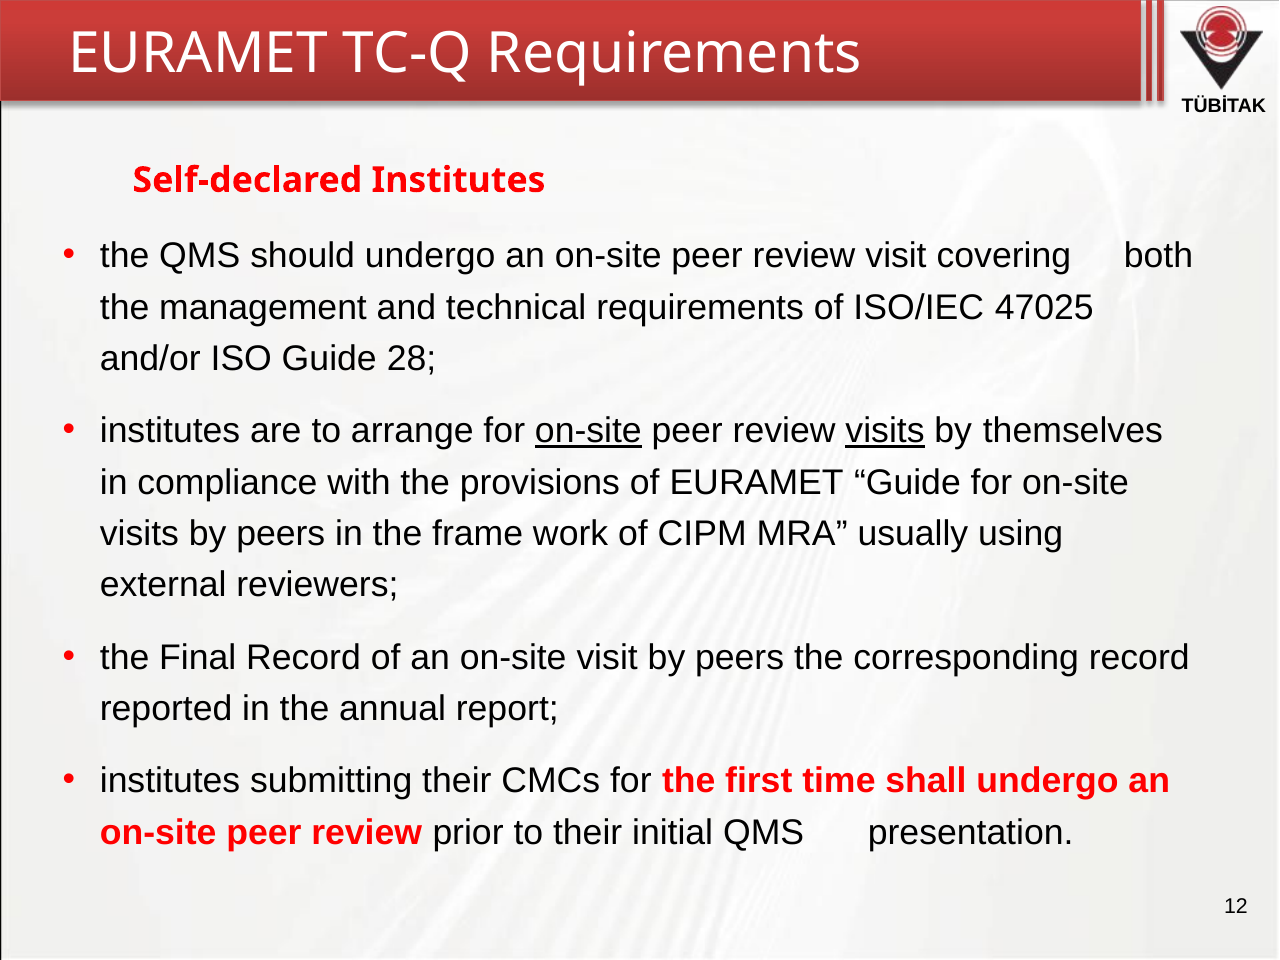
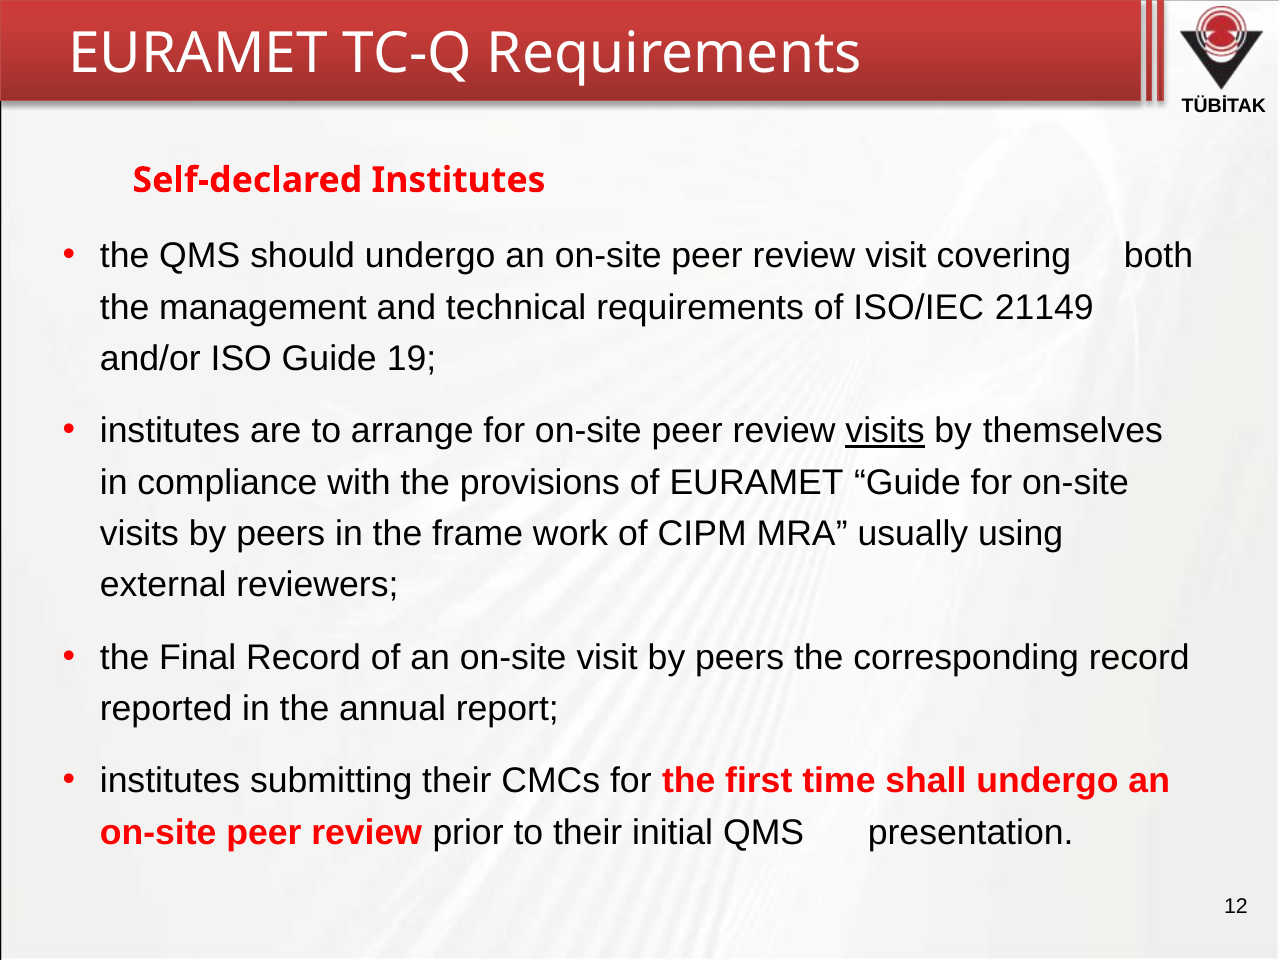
47025: 47025 -> 21149 (1044, 307)
28: 28 -> 19 (411, 359)
on-site underline: present -> none (588, 431)
